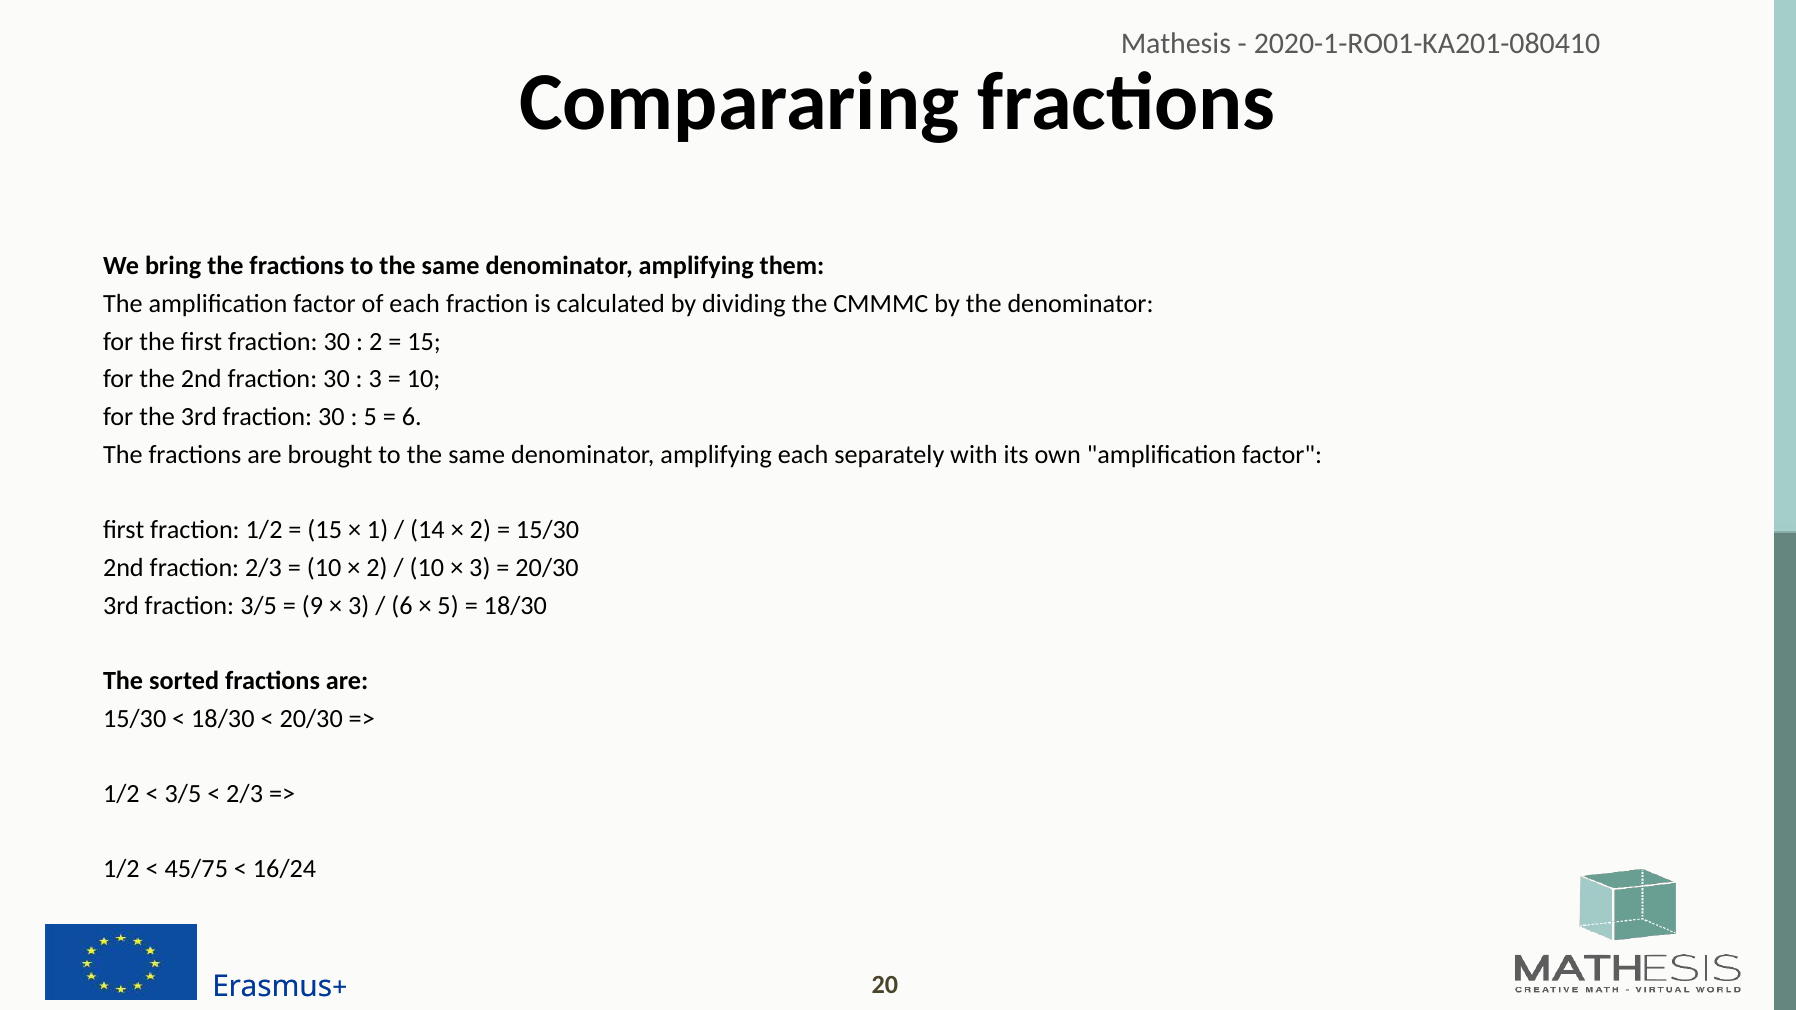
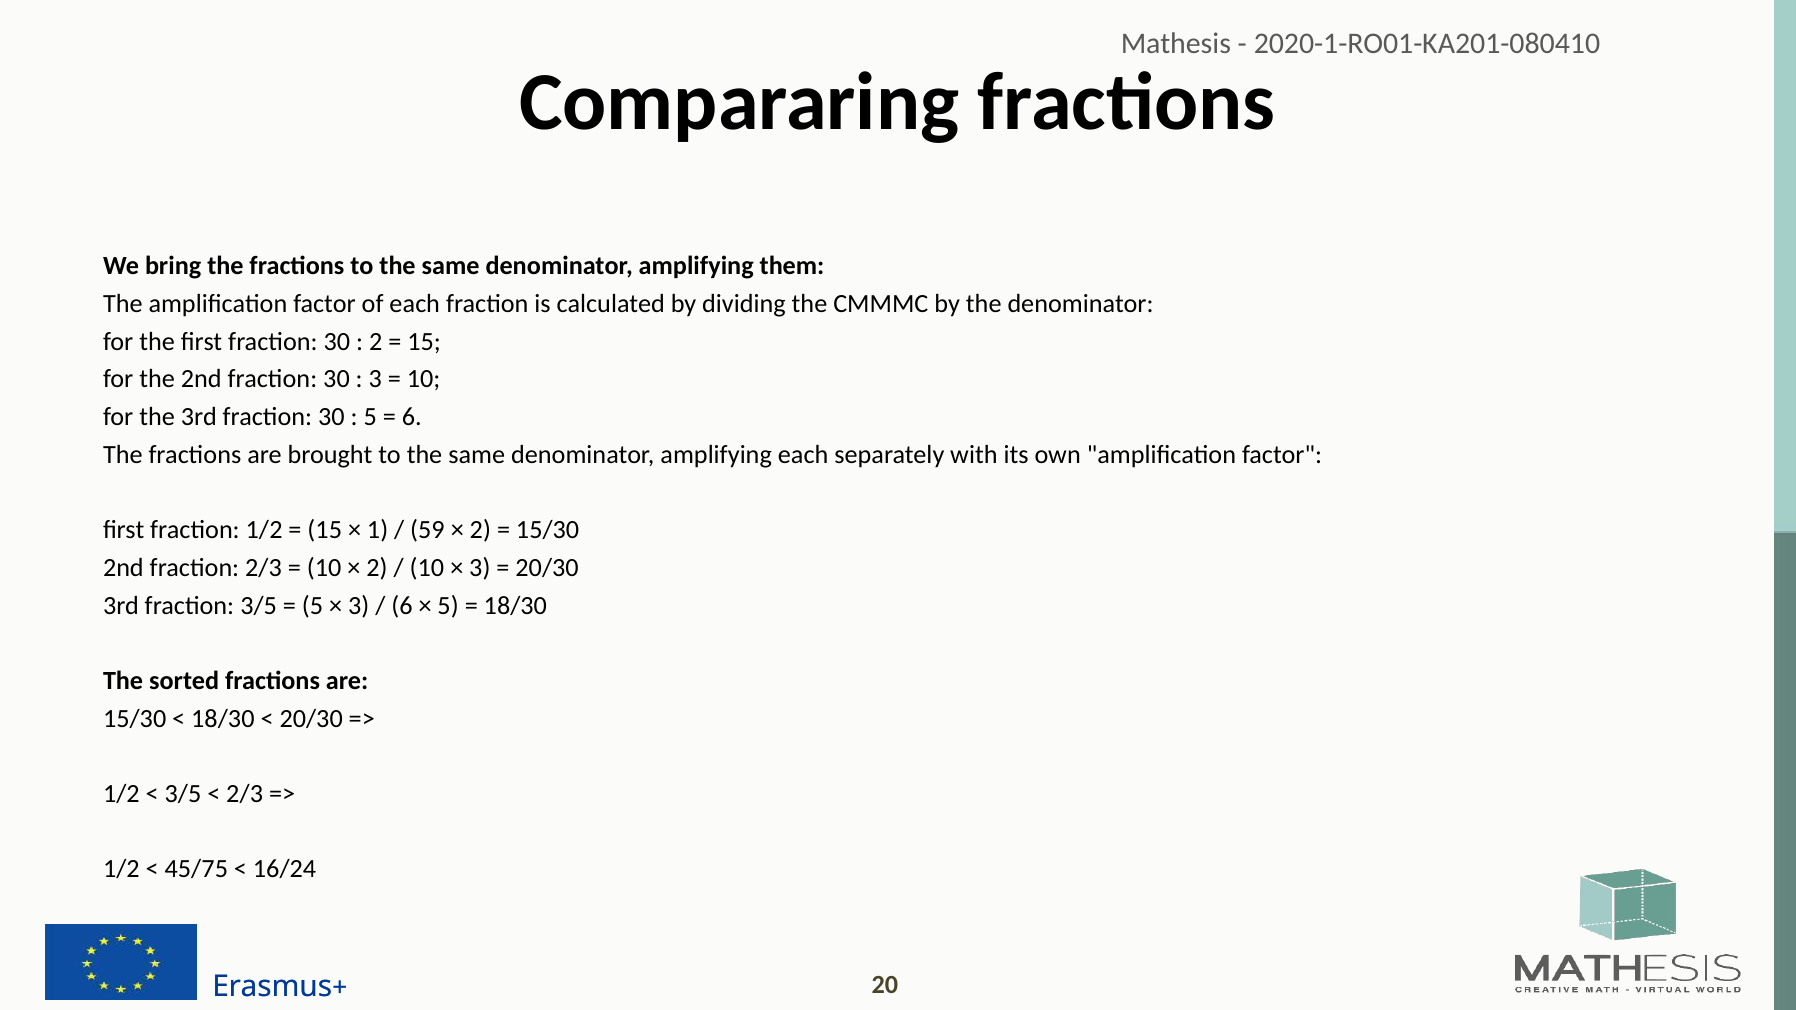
14: 14 -> 59 (427, 530)
9: 9 -> 5 (313, 606)
